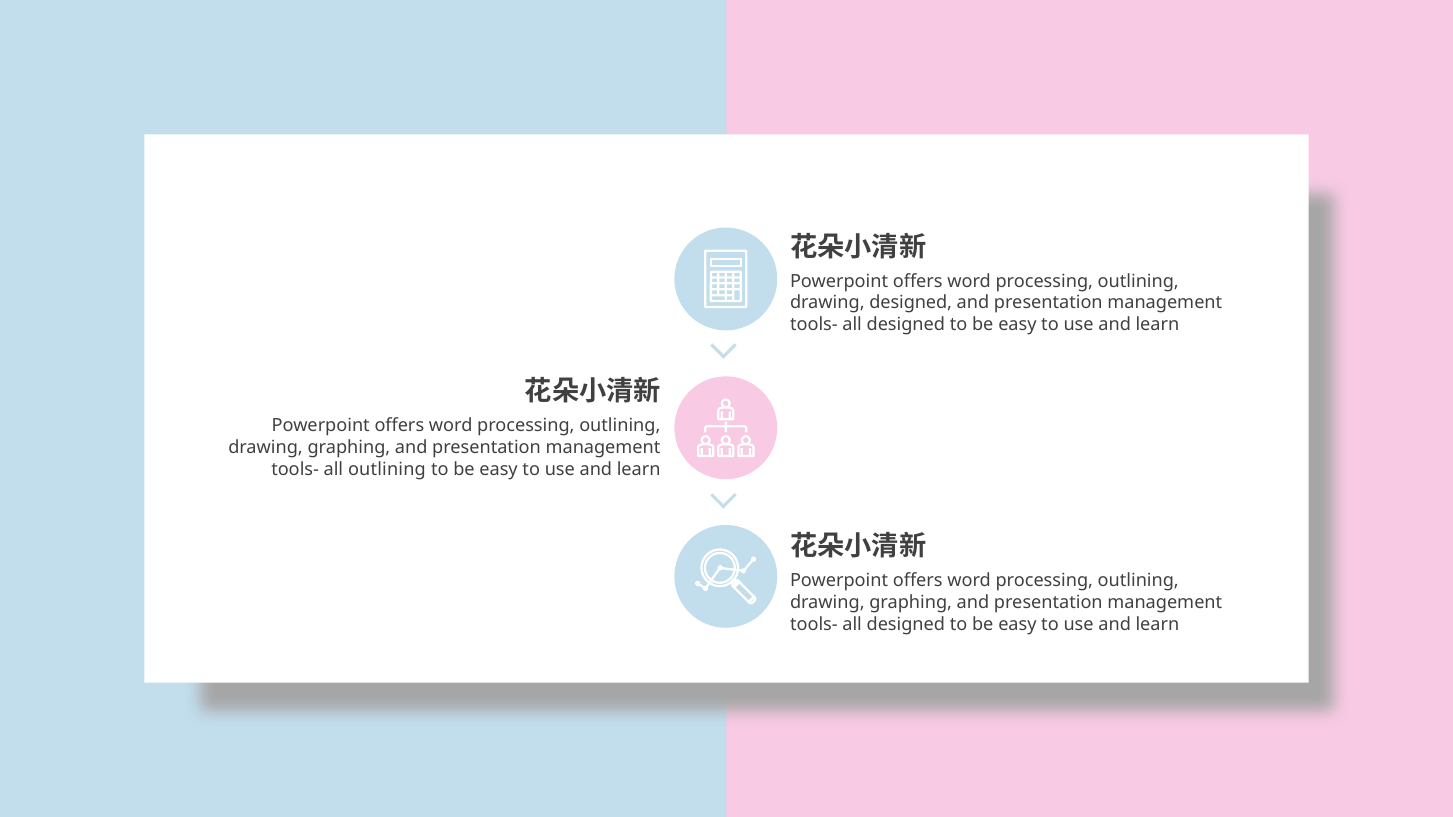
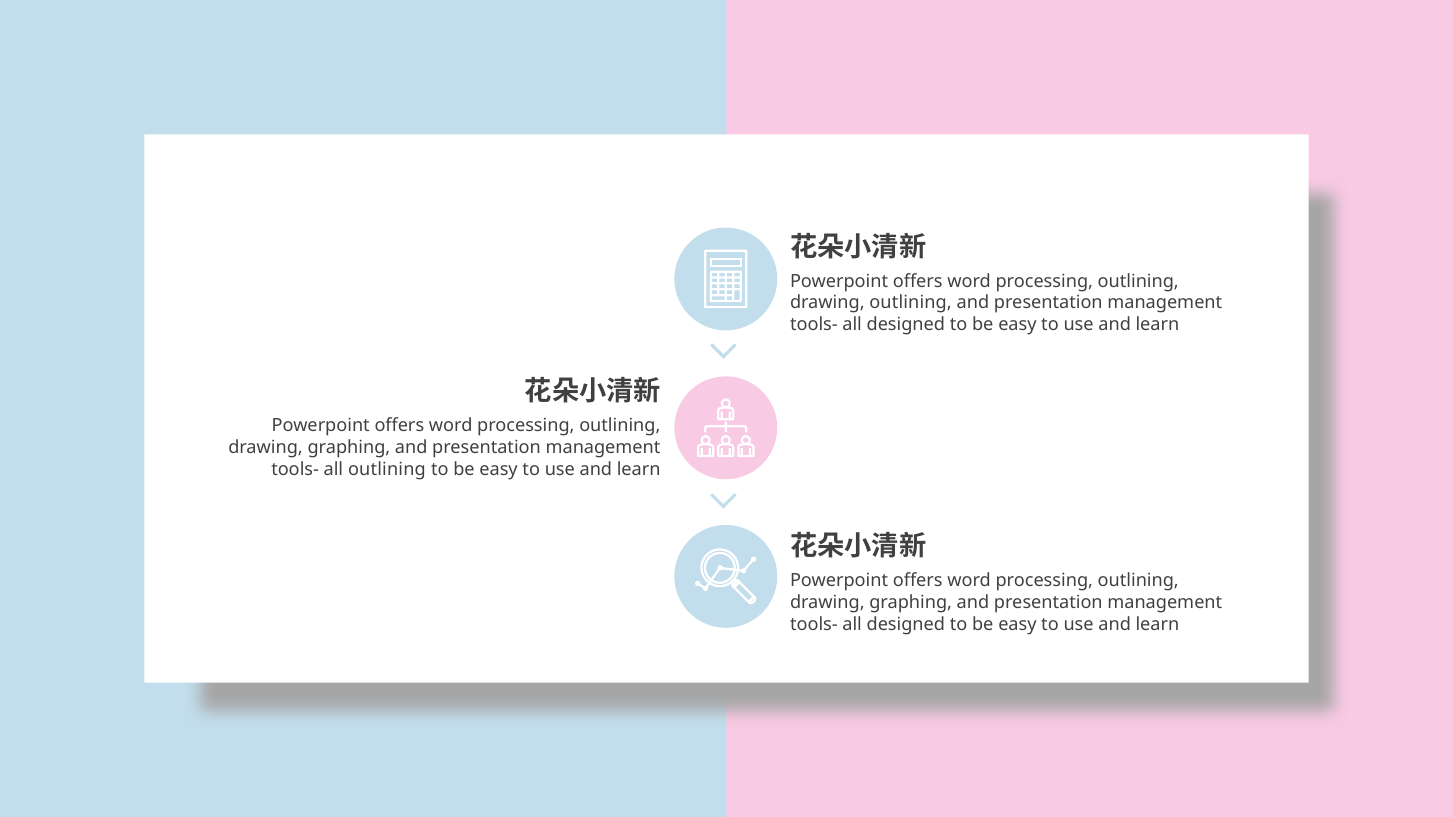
drawing designed: designed -> outlining (911, 303)
